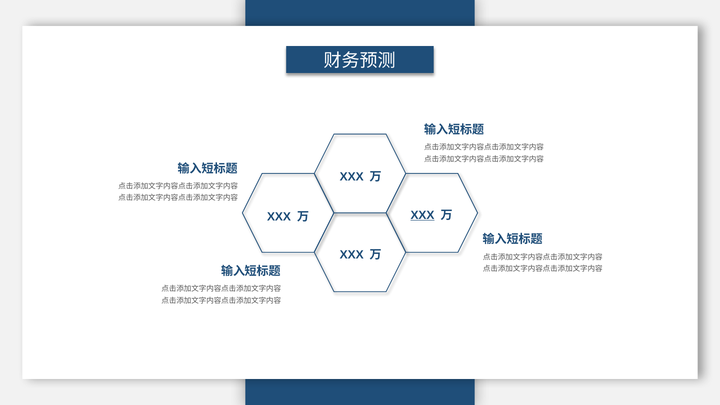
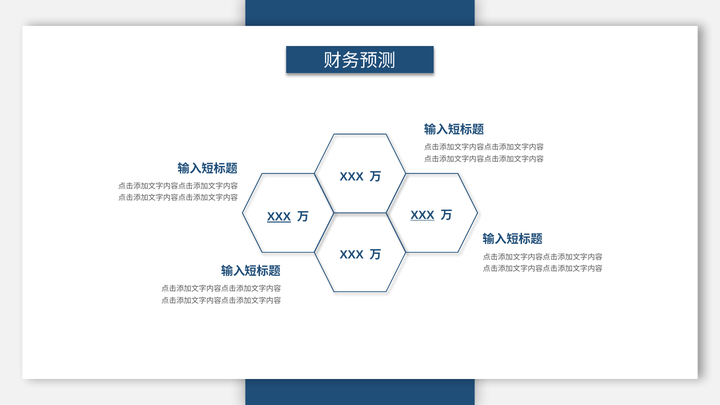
XXX underline: none -> present (279, 217)
